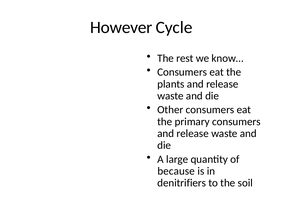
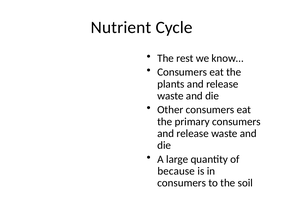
However: However -> Nutrient (121, 27)
denitrifiers: denitrifiers -> consumers (182, 183)
